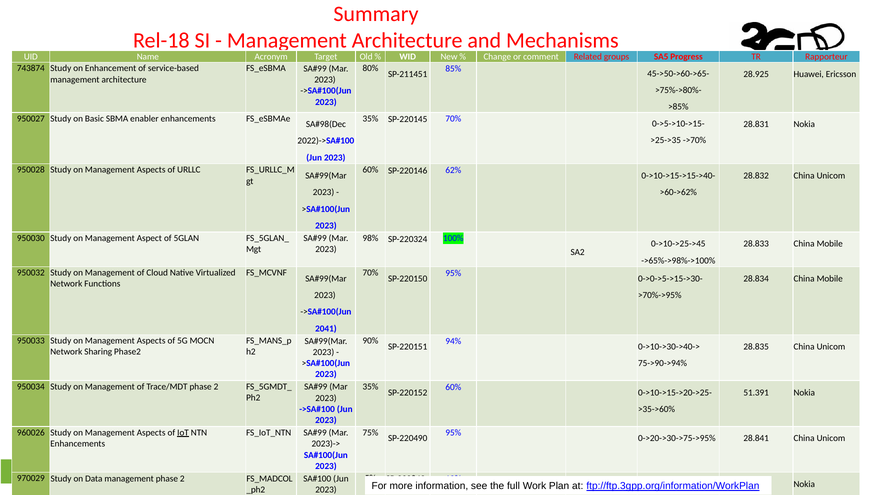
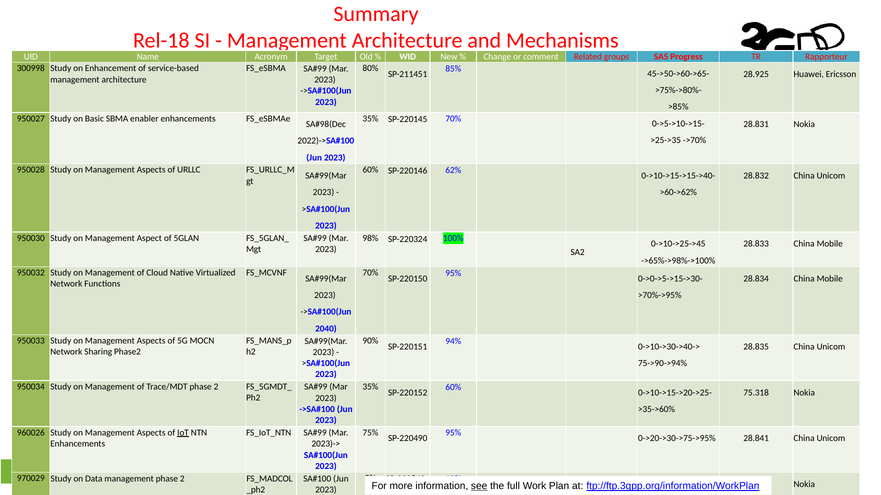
743874: 743874 -> 300998 (31, 68)
2041: 2041 -> 2040 (326, 329)
51.391: 51.391 -> 75.318 (756, 393)
see underline: none -> present (479, 487)
